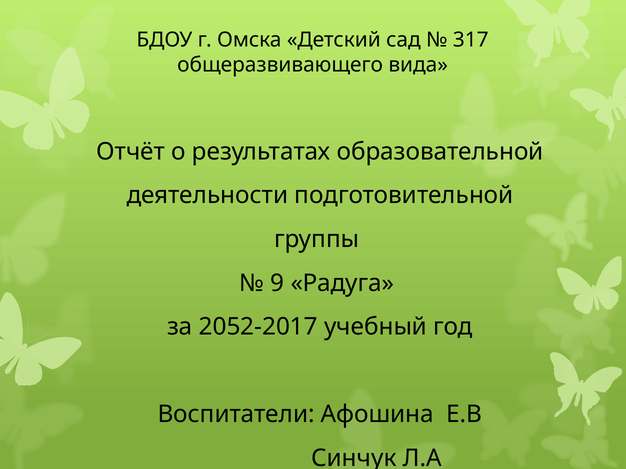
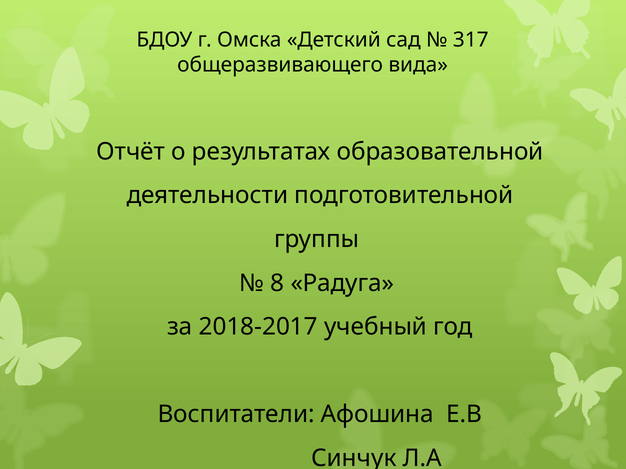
9: 9 -> 8 (277, 283)
2052-2017: 2052-2017 -> 2018-2017 (258, 327)
